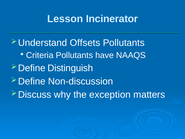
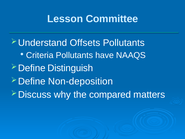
Incinerator: Incinerator -> Committee (112, 19)
Non-discussion: Non-discussion -> Non-deposition (81, 81)
exception: exception -> compared (110, 95)
